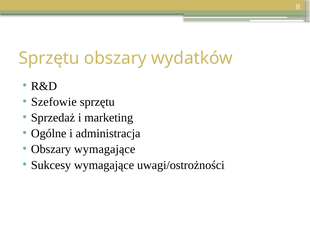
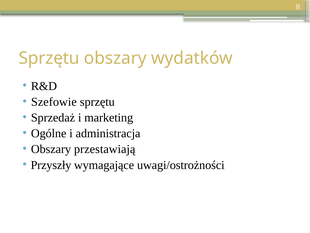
Obszary wymagające: wymagające -> przestawiają (105, 149)
Sukcesy: Sukcesy -> Przyszły (51, 165)
